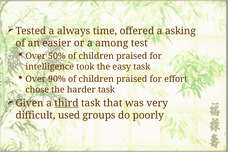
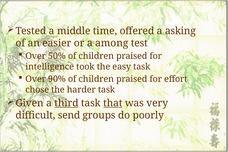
always: always -> middle (74, 31)
that underline: none -> present (113, 103)
used: used -> send (69, 115)
